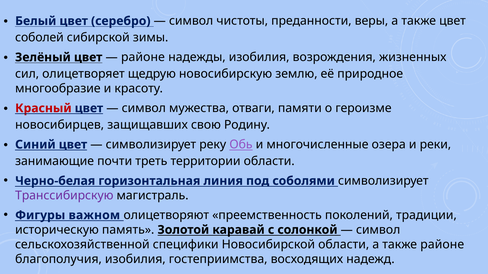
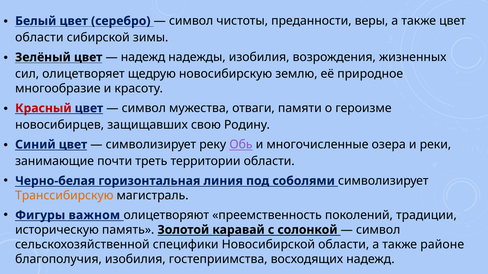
соболей: соболей -> области (39, 38)
районе: районе -> надежд (143, 57)
Транссибирскую colour: purple -> orange (64, 196)
